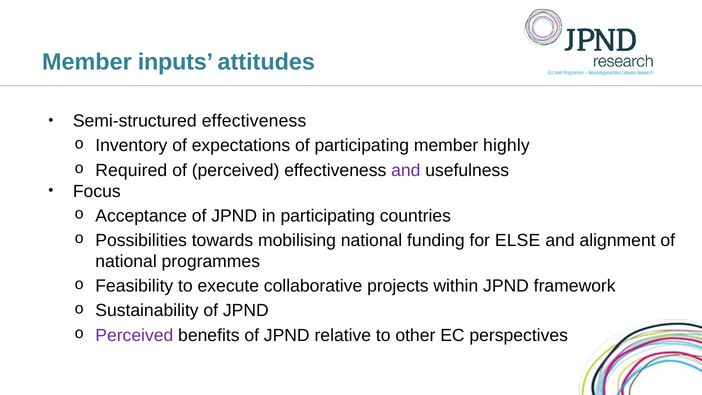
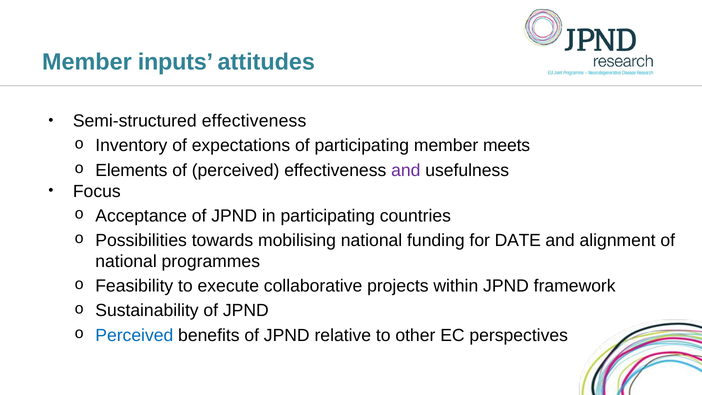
highly: highly -> meets (507, 146)
Required: Required -> Elements (131, 170)
ELSE: ELSE -> DATE (518, 240)
Perceived colour: purple -> blue (134, 335)
